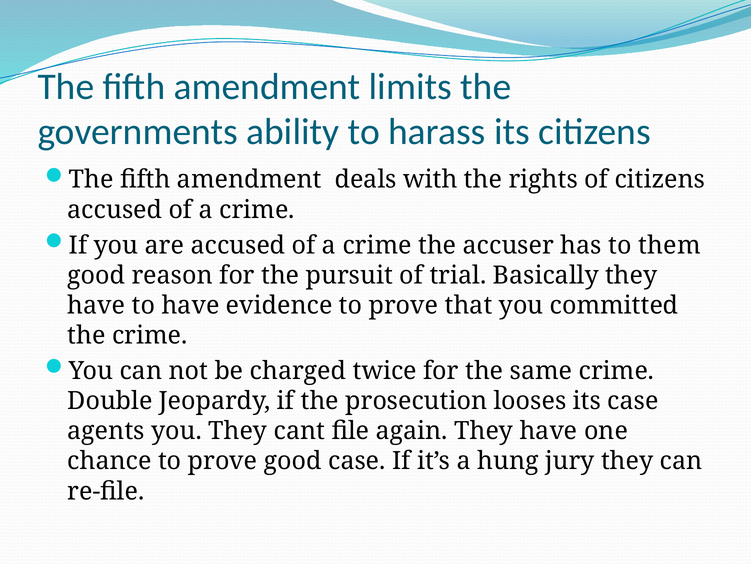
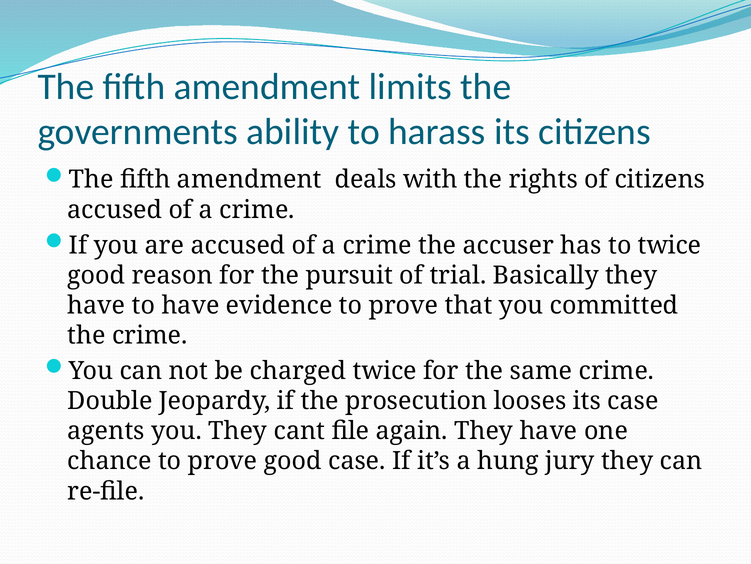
to them: them -> twice (670, 245)
